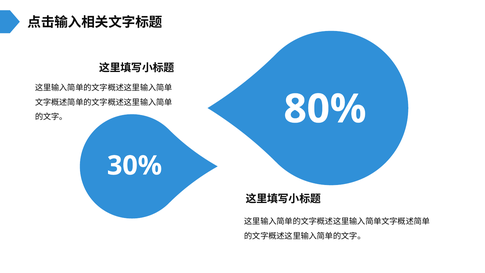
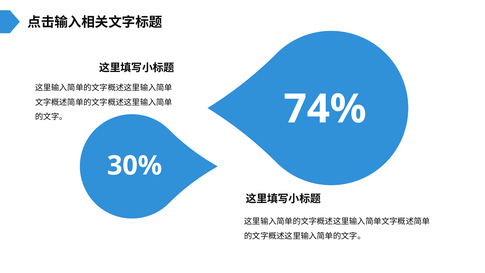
80%: 80% -> 74% (325, 109)
